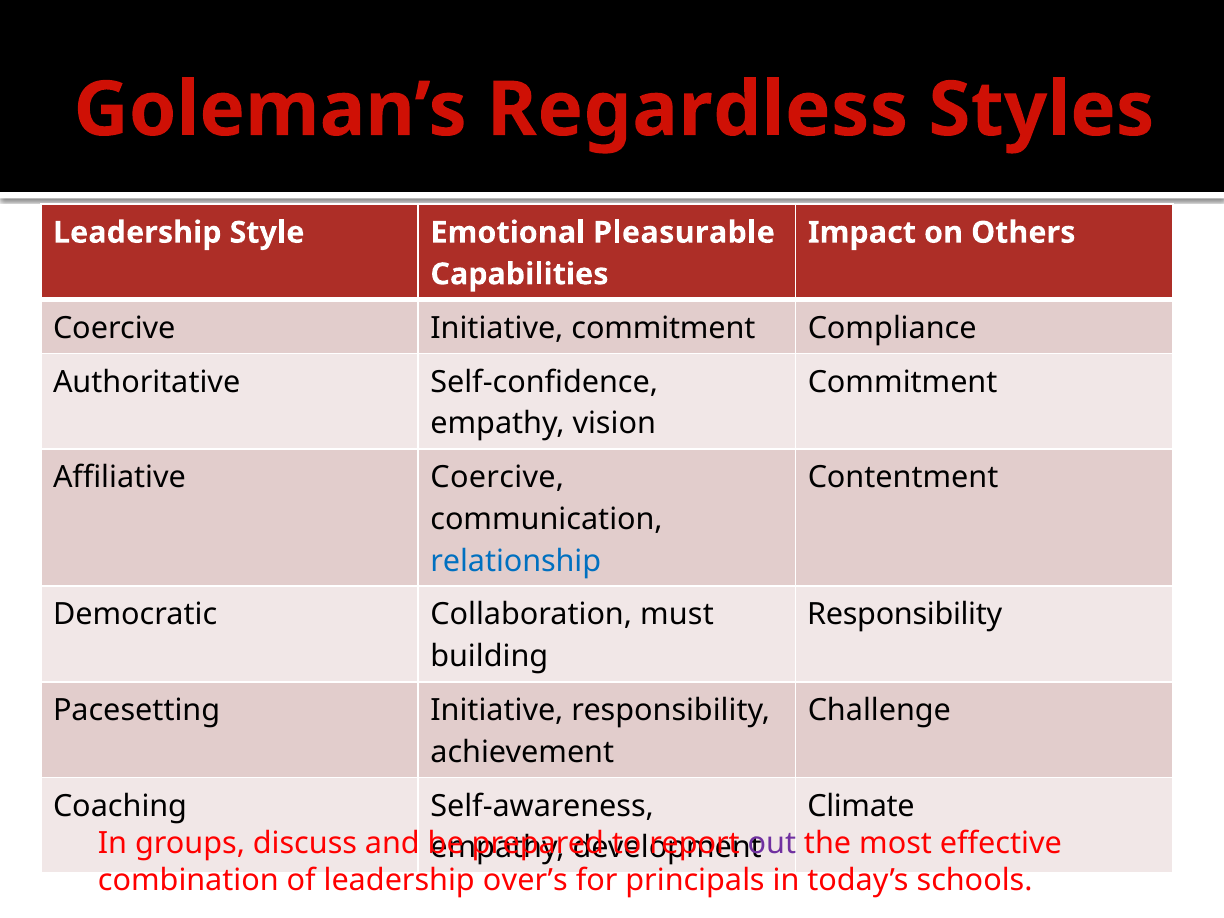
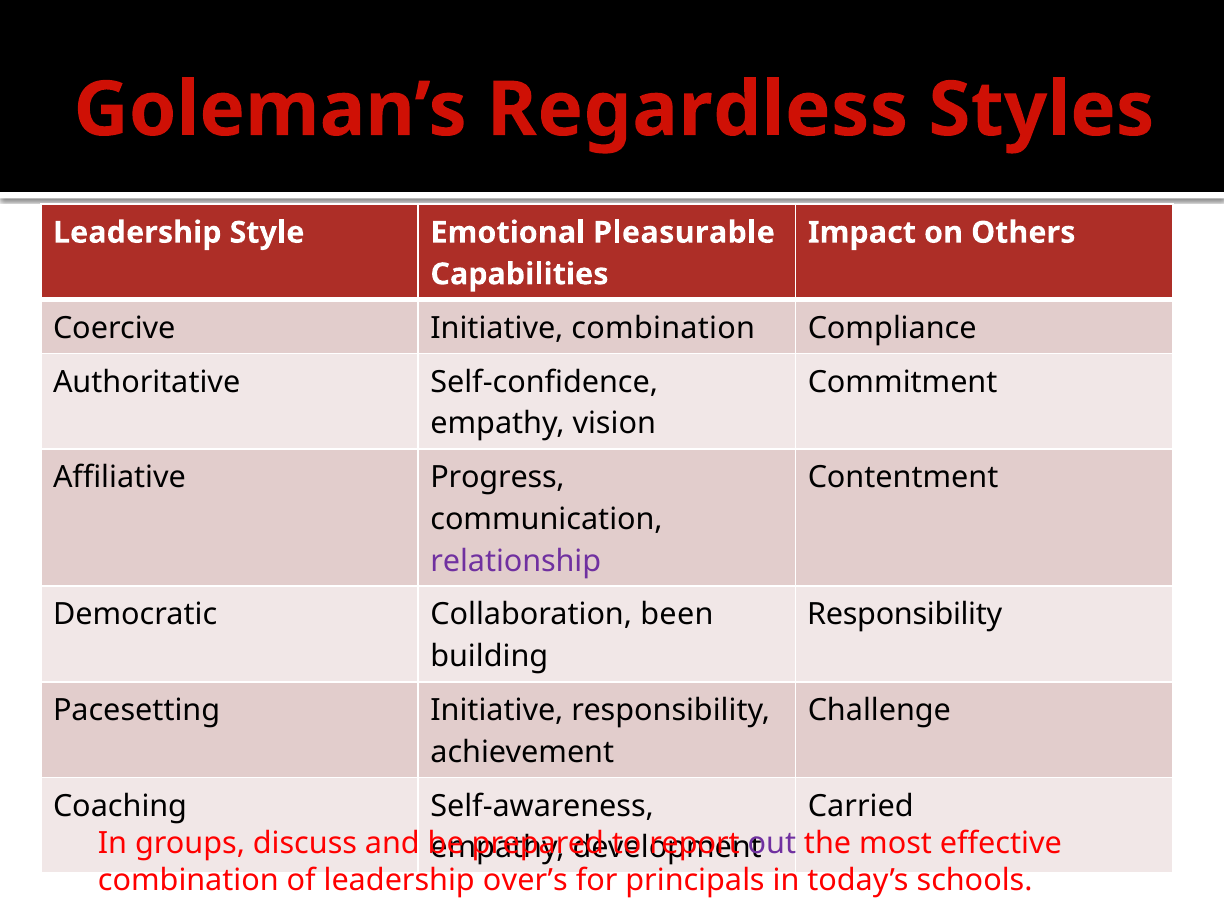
Initiative commitment: commitment -> combination (663, 328)
Affiliative Coercive: Coercive -> Progress (498, 478)
relationship colour: blue -> purple (516, 561)
must: must -> been (677, 615)
Climate: Climate -> Carried (861, 806)
